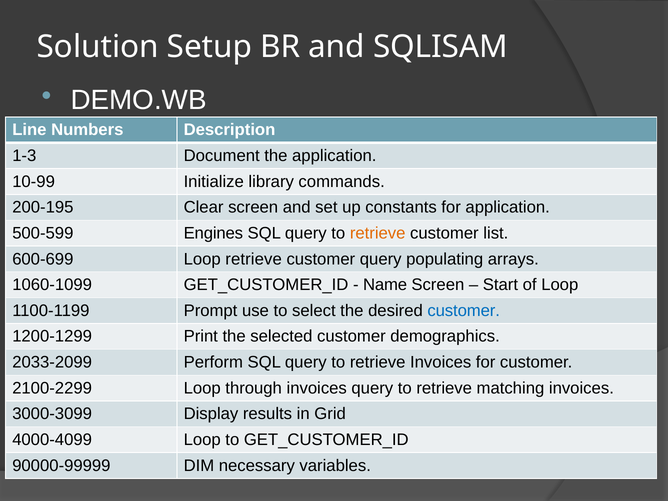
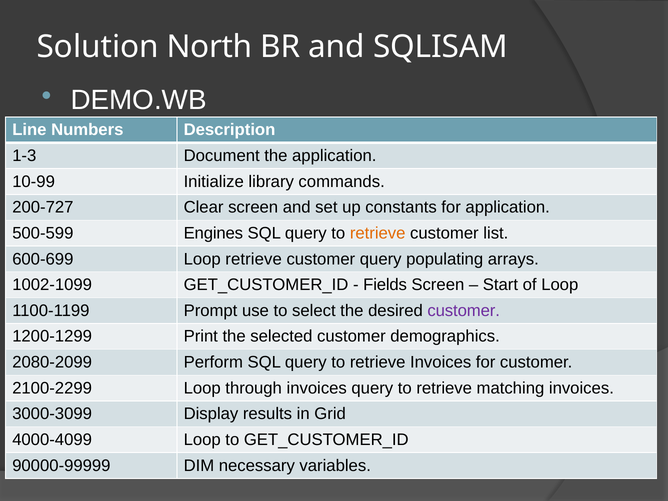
Setup: Setup -> North (210, 47)
200-195: 200-195 -> 200-727 (43, 207)
1060-1099: 1060-1099 -> 1002-1099 (52, 285)
Name: Name -> Fields (385, 285)
customer colour: blue -> purple (464, 311)
2033-2099: 2033-2099 -> 2080-2099 (52, 362)
